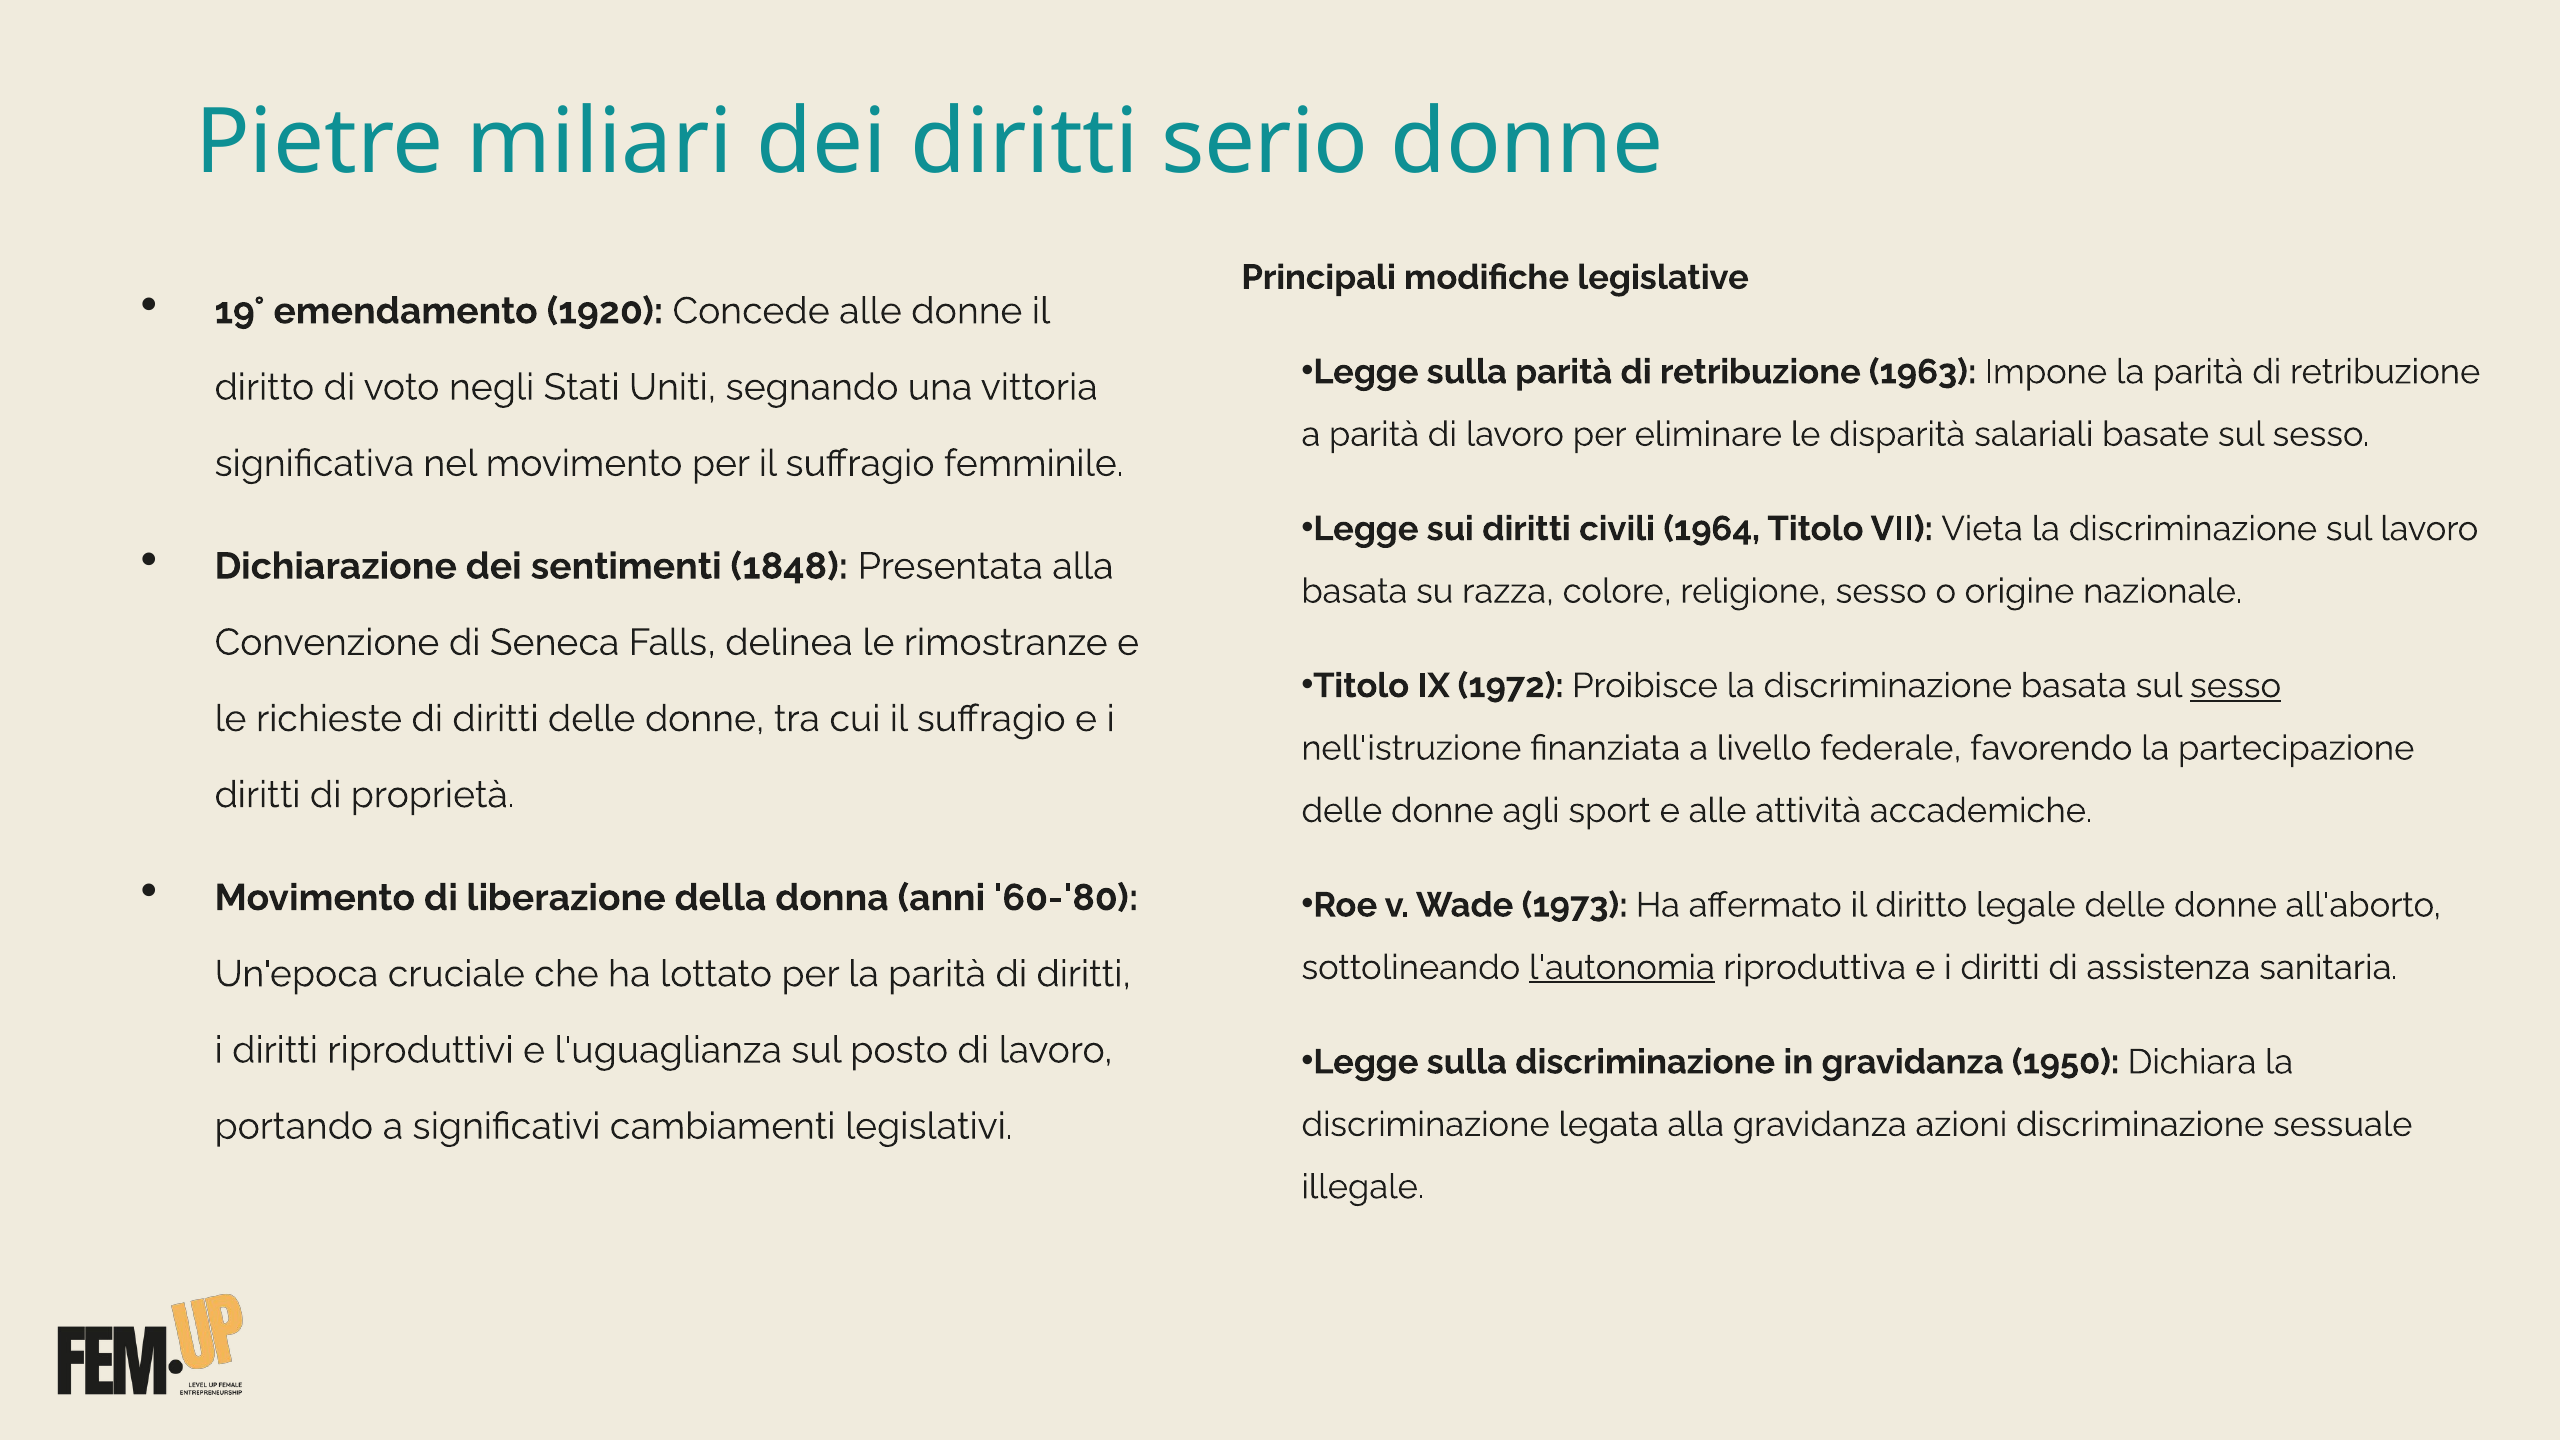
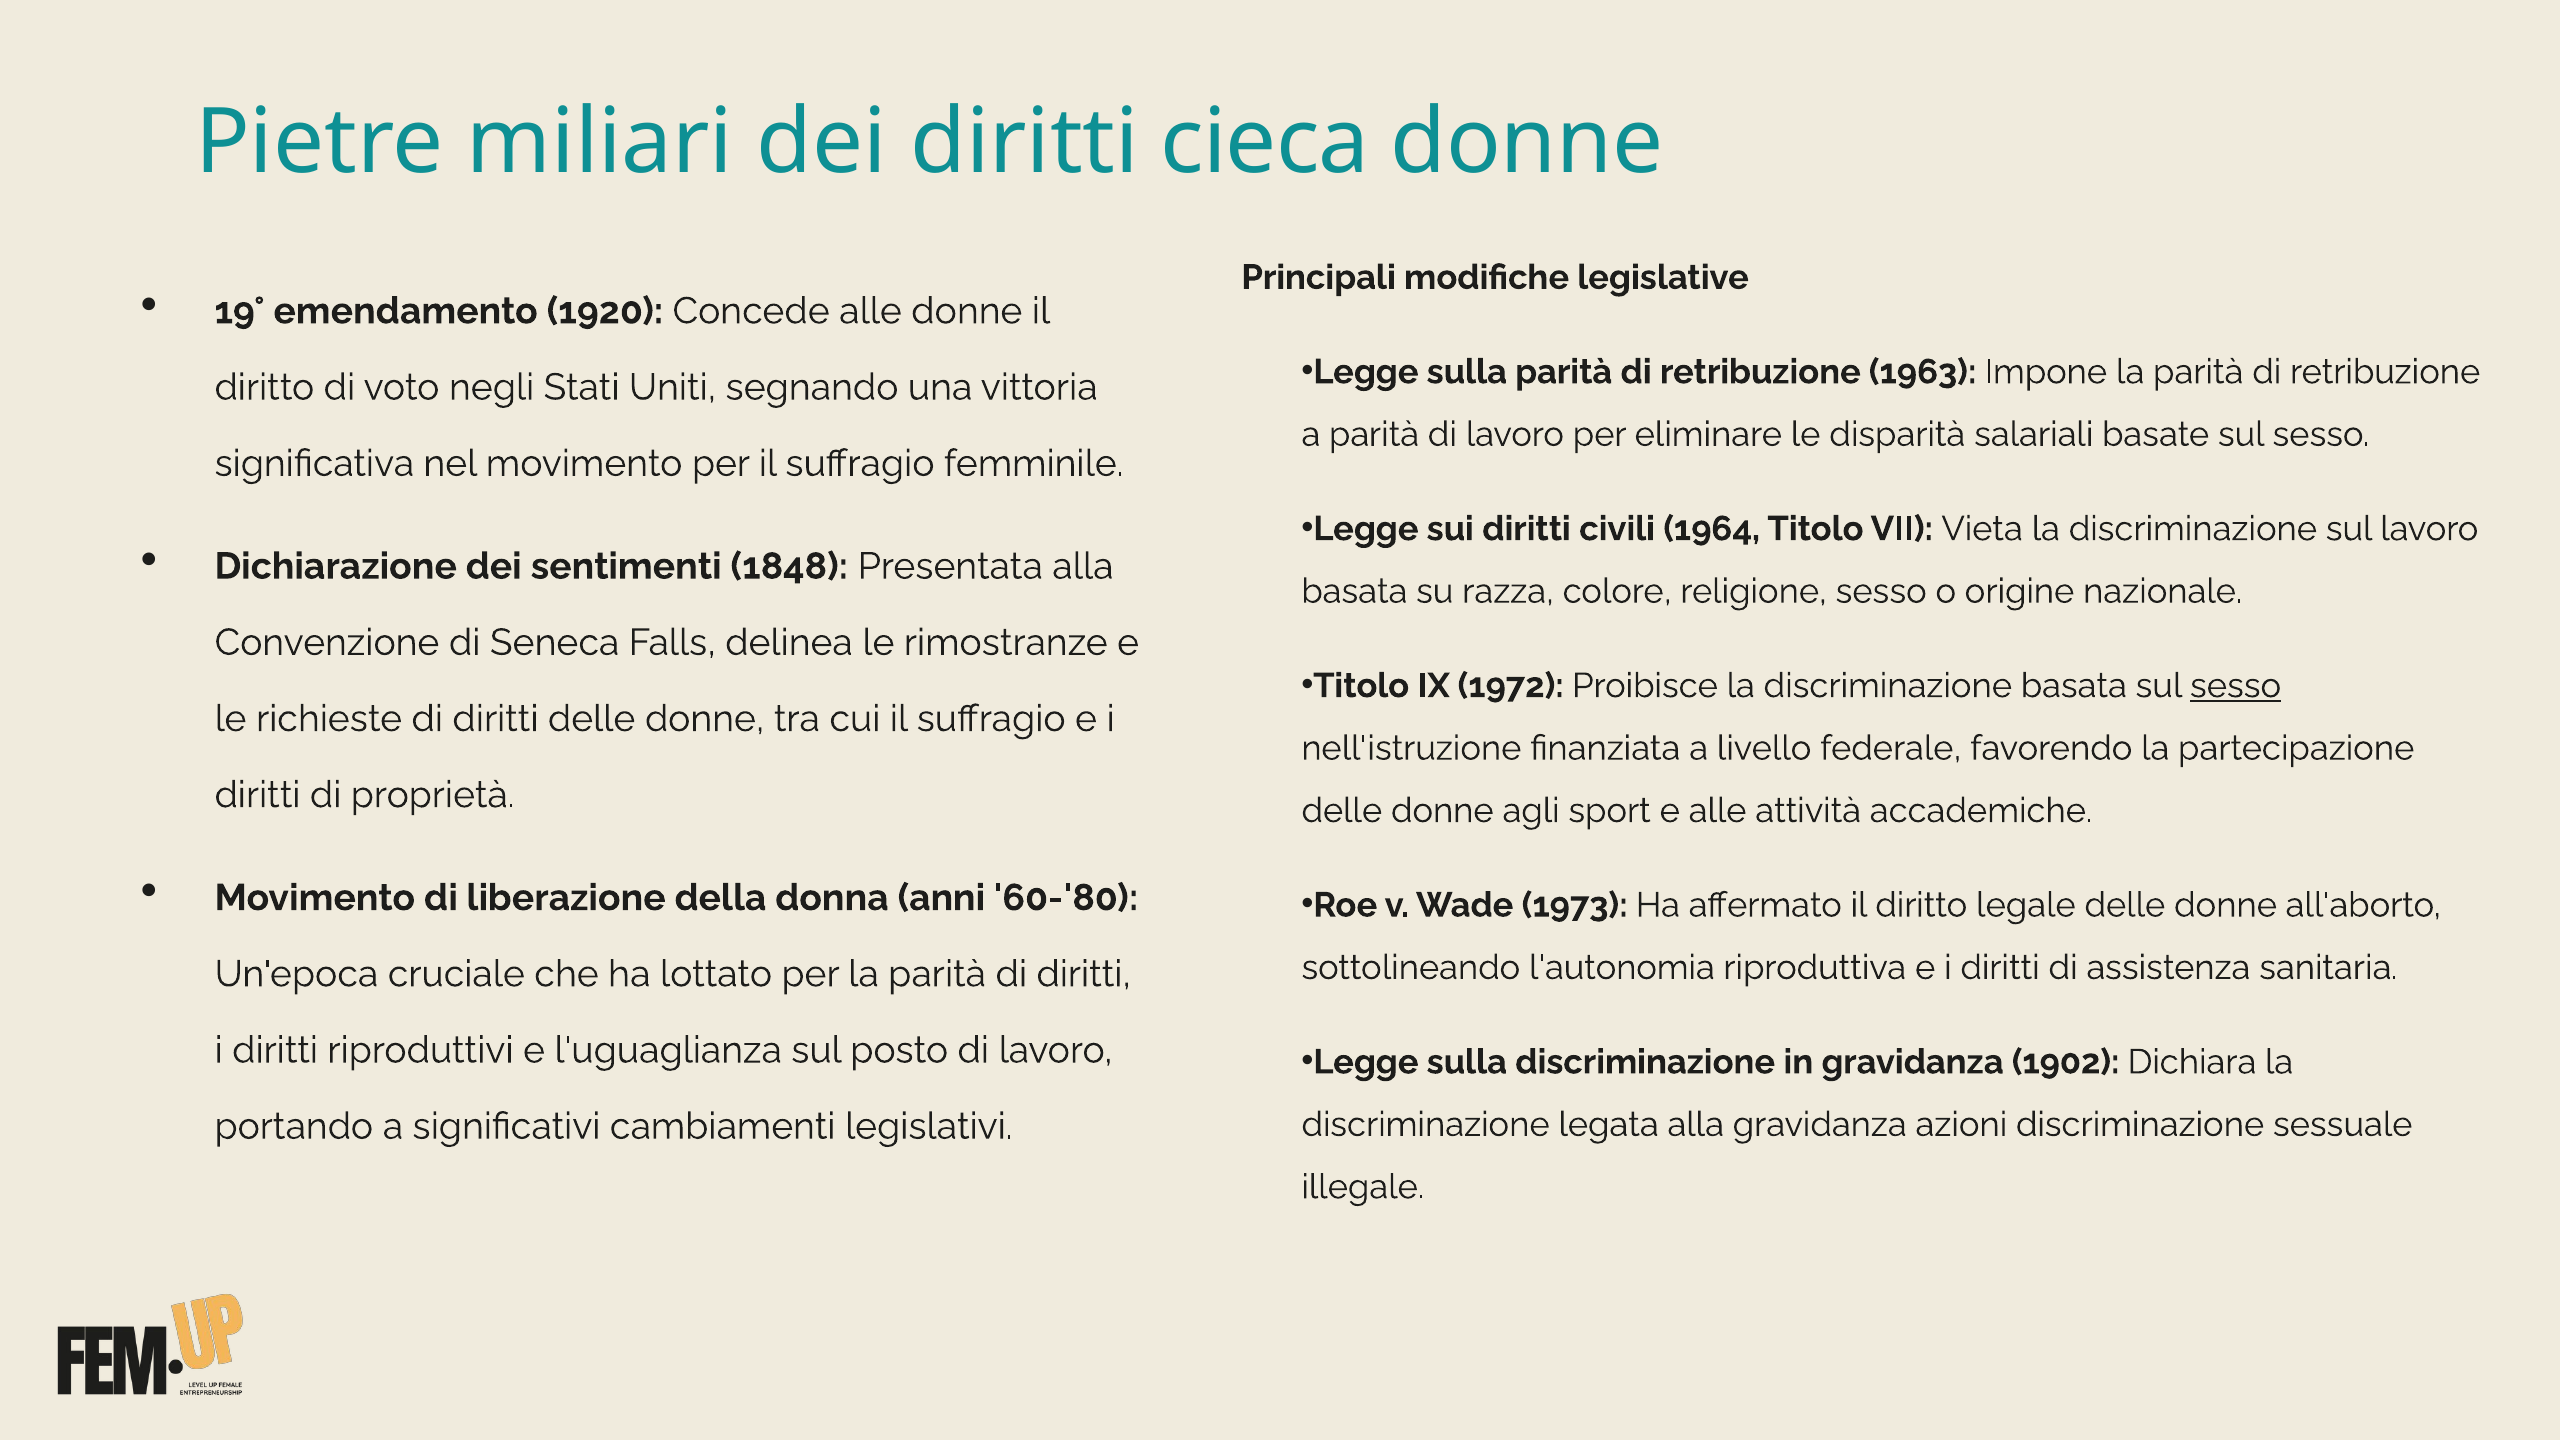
serio: serio -> cieca (1265, 143)
l'autonomia underline: present -> none (1622, 968)
1950: 1950 -> 1902 (2066, 1062)
